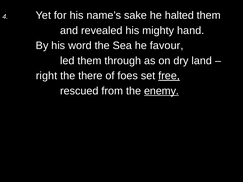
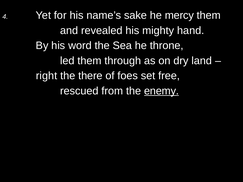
halted: halted -> mercy (179, 15)
favour: favour -> throne (167, 46)
free underline: present -> none (169, 76)
